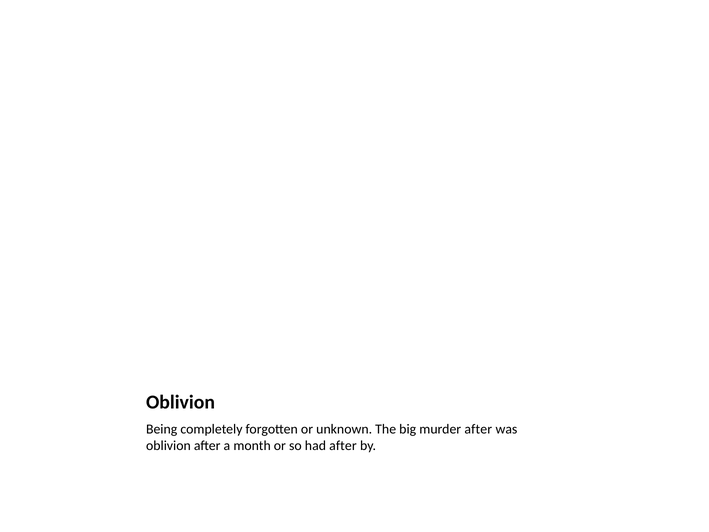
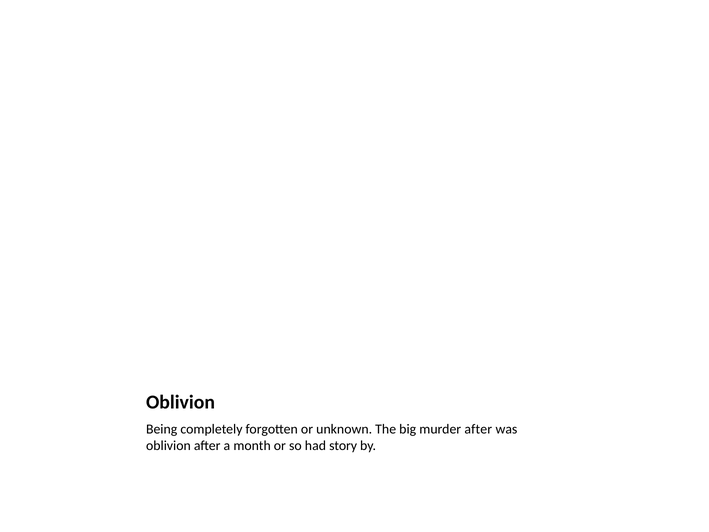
had after: after -> story (343, 445)
